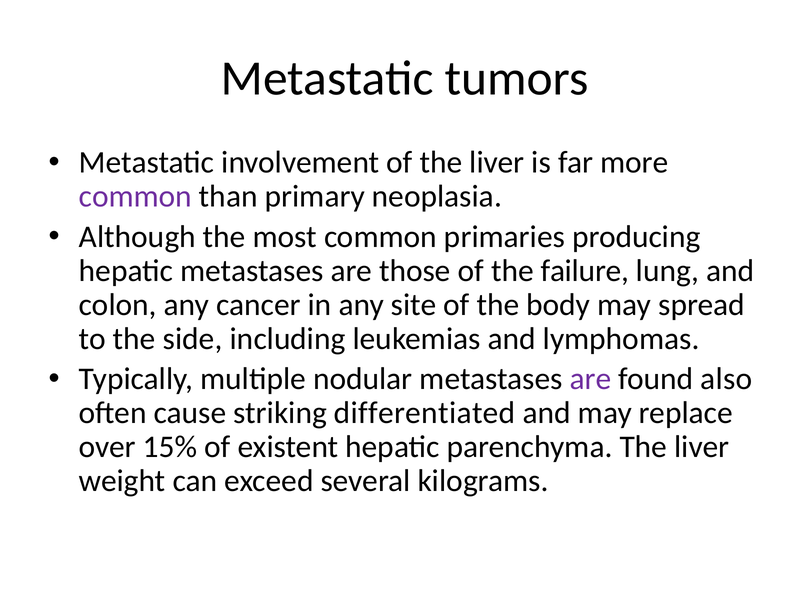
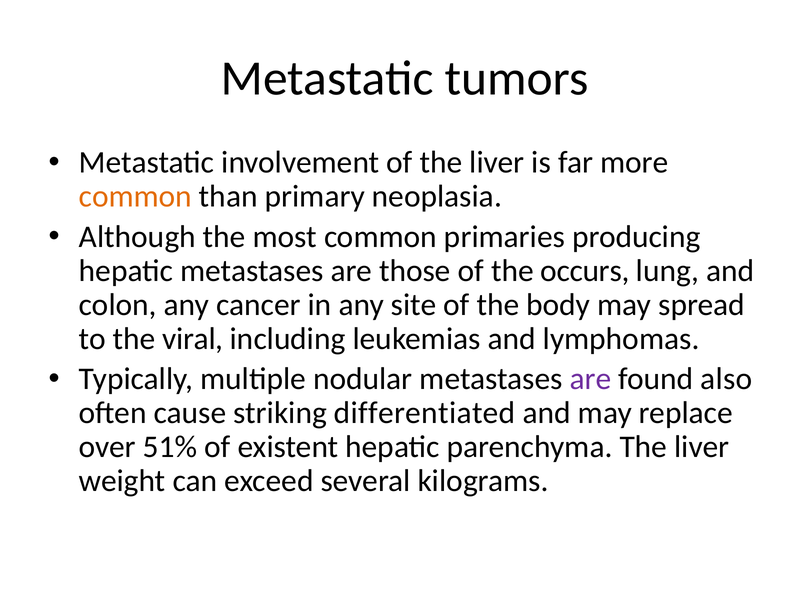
common colour: purple -> orange (135, 197)
failure: failure -> occurs (585, 271)
side: side -> viral (193, 339)
15%: 15% -> 51% (170, 447)
